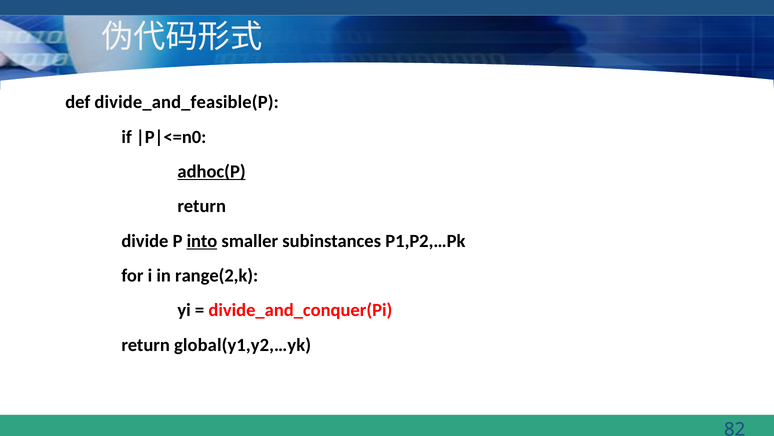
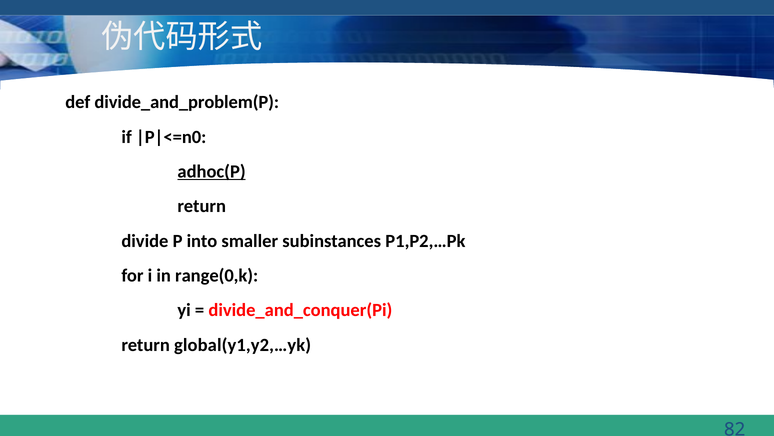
divide_and_feasible(P: divide_and_feasible(P -> divide_and_problem(P (187, 102)
into underline: present -> none (202, 241)
range(2,k: range(2,k -> range(0,k (217, 275)
